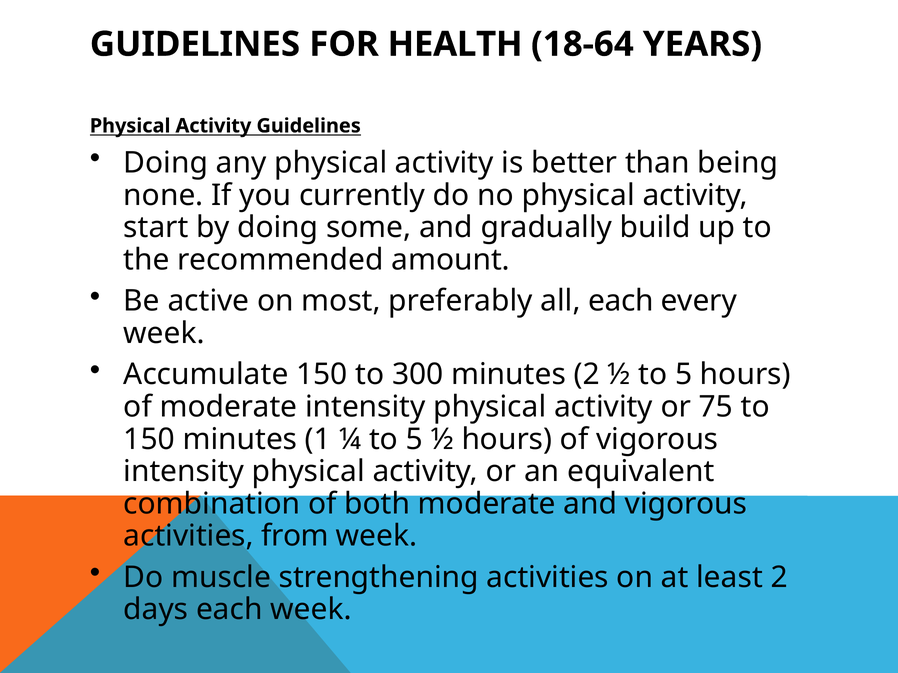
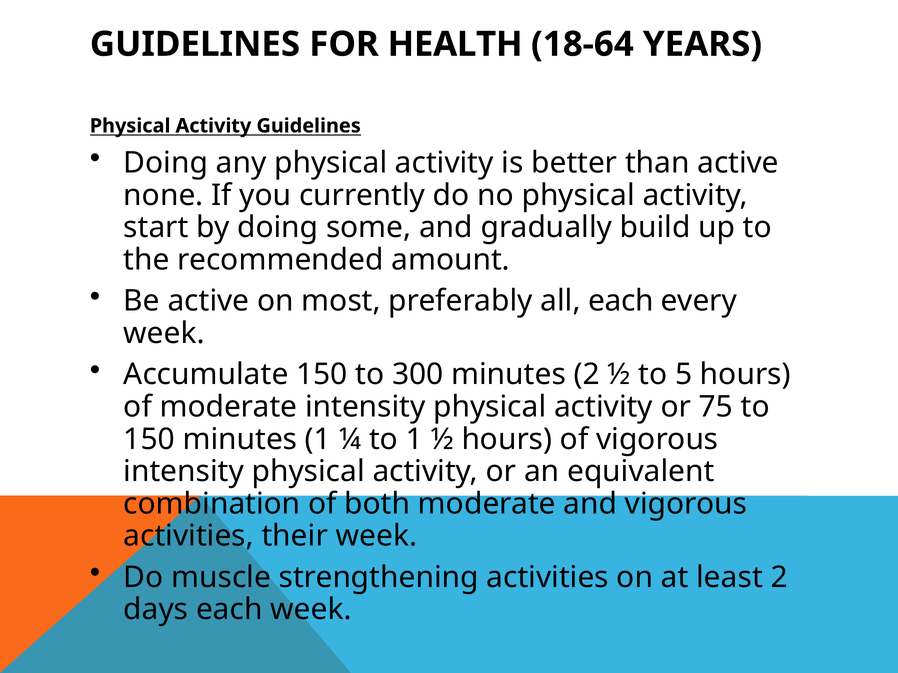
than being: being -> active (738, 163)
¼ to 5: 5 -> 1 (414, 440)
from: from -> their (295, 536)
